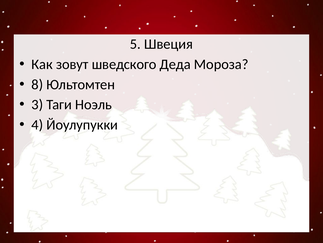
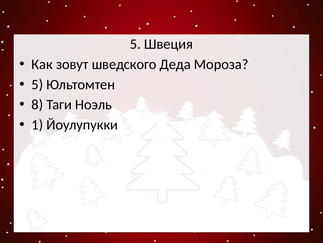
8: 8 -> 5 (37, 84)
3: 3 -> 8 (37, 104)
4: 4 -> 1 (37, 124)
